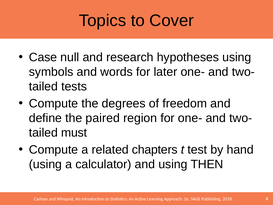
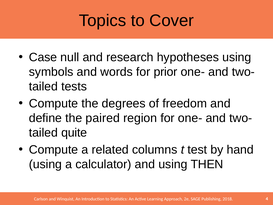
later: later -> prior (166, 72)
must: must -> quite (74, 133)
chapters: chapters -> columns (155, 150)
